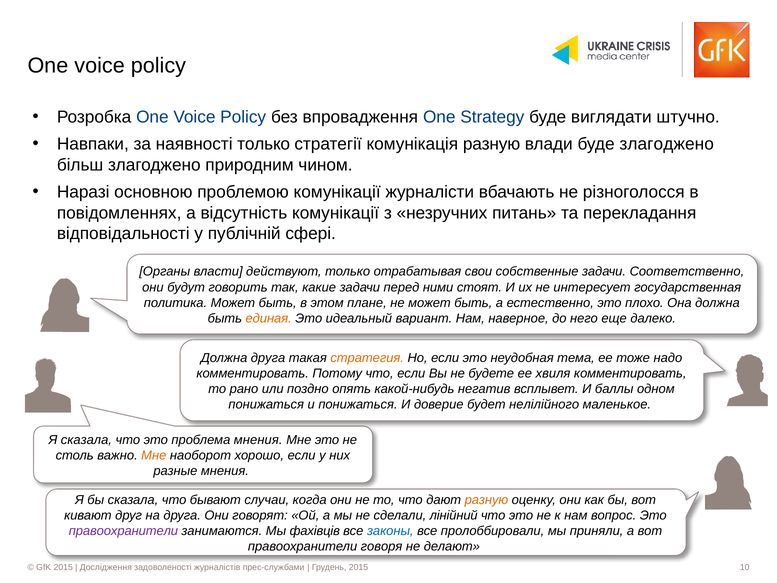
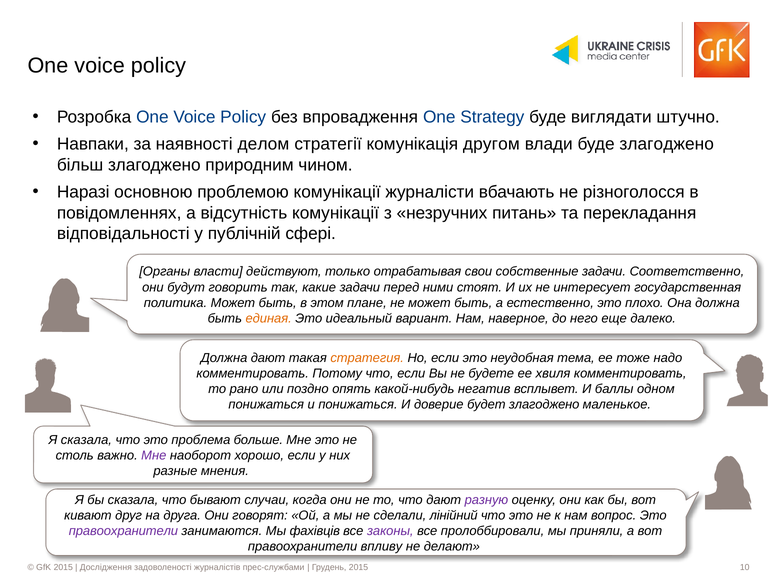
наявності только: только -> делом (263, 144)
комунікація разную: разную -> другом (491, 144)
Должна друга: друга -> дают (268, 358)
будет нелілійного: нелілійного -> злагоджено (544, 404)
проблема мнения: мнения -> больше (258, 440)
Мне colour: orange -> purple (154, 455)
разную colour: orange -> purple (486, 500)
законы colour: blue -> purple (390, 531)
говоря: говоря -> впливу (382, 546)
